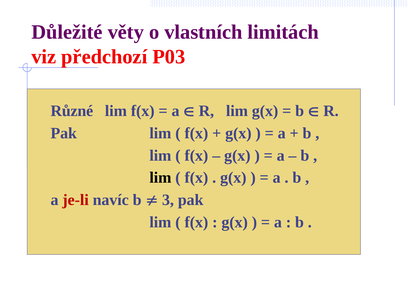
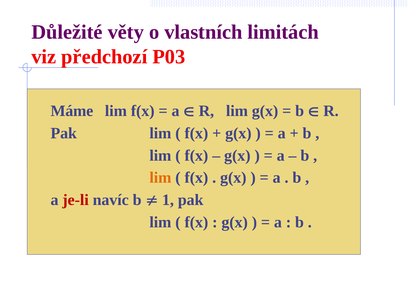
Různé: Různé -> Máme (72, 111)
lim colour: black -> orange (160, 178)
3: 3 -> 1 (168, 200)
